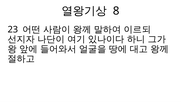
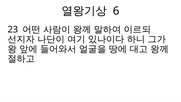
8: 8 -> 6 (116, 11)
